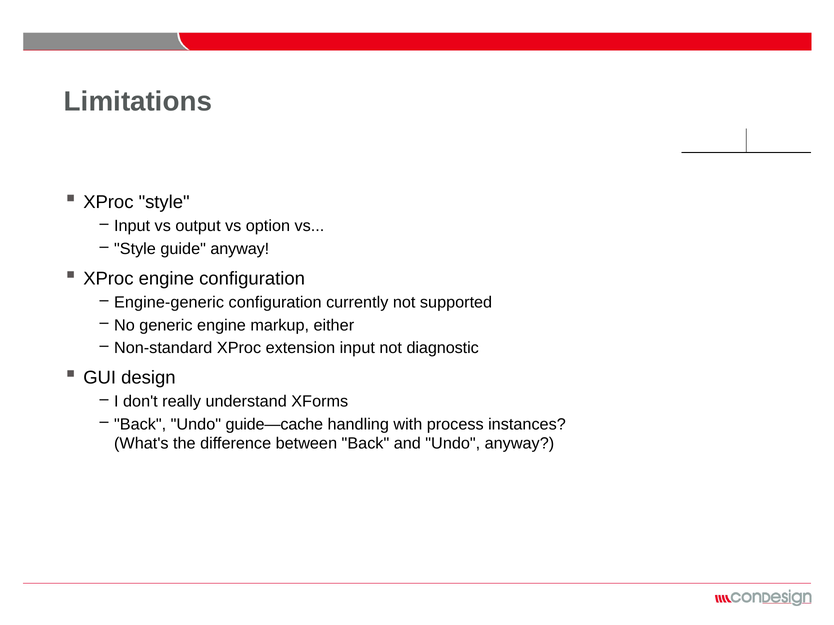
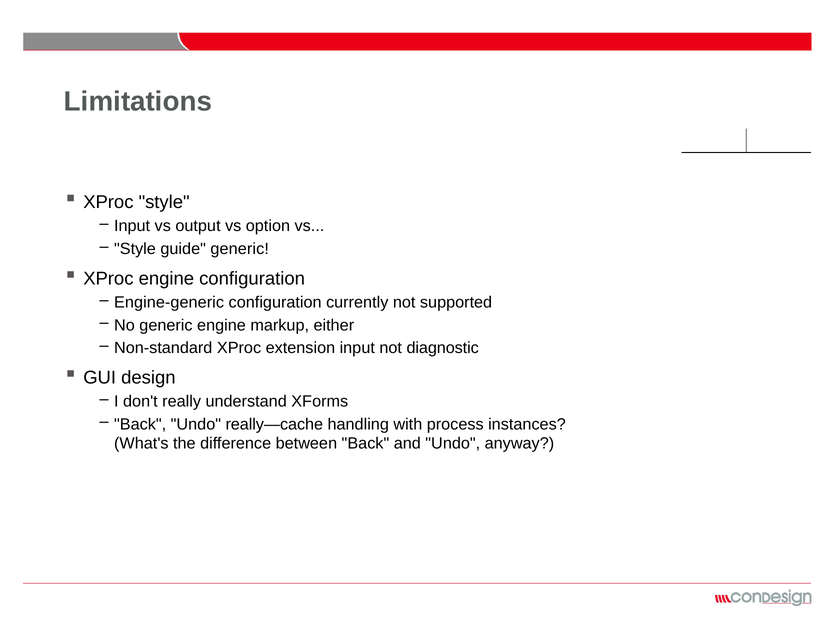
guide anyway: anyway -> generic (240, 249)
guide—cache: guide—cache -> really—cache (274, 425)
